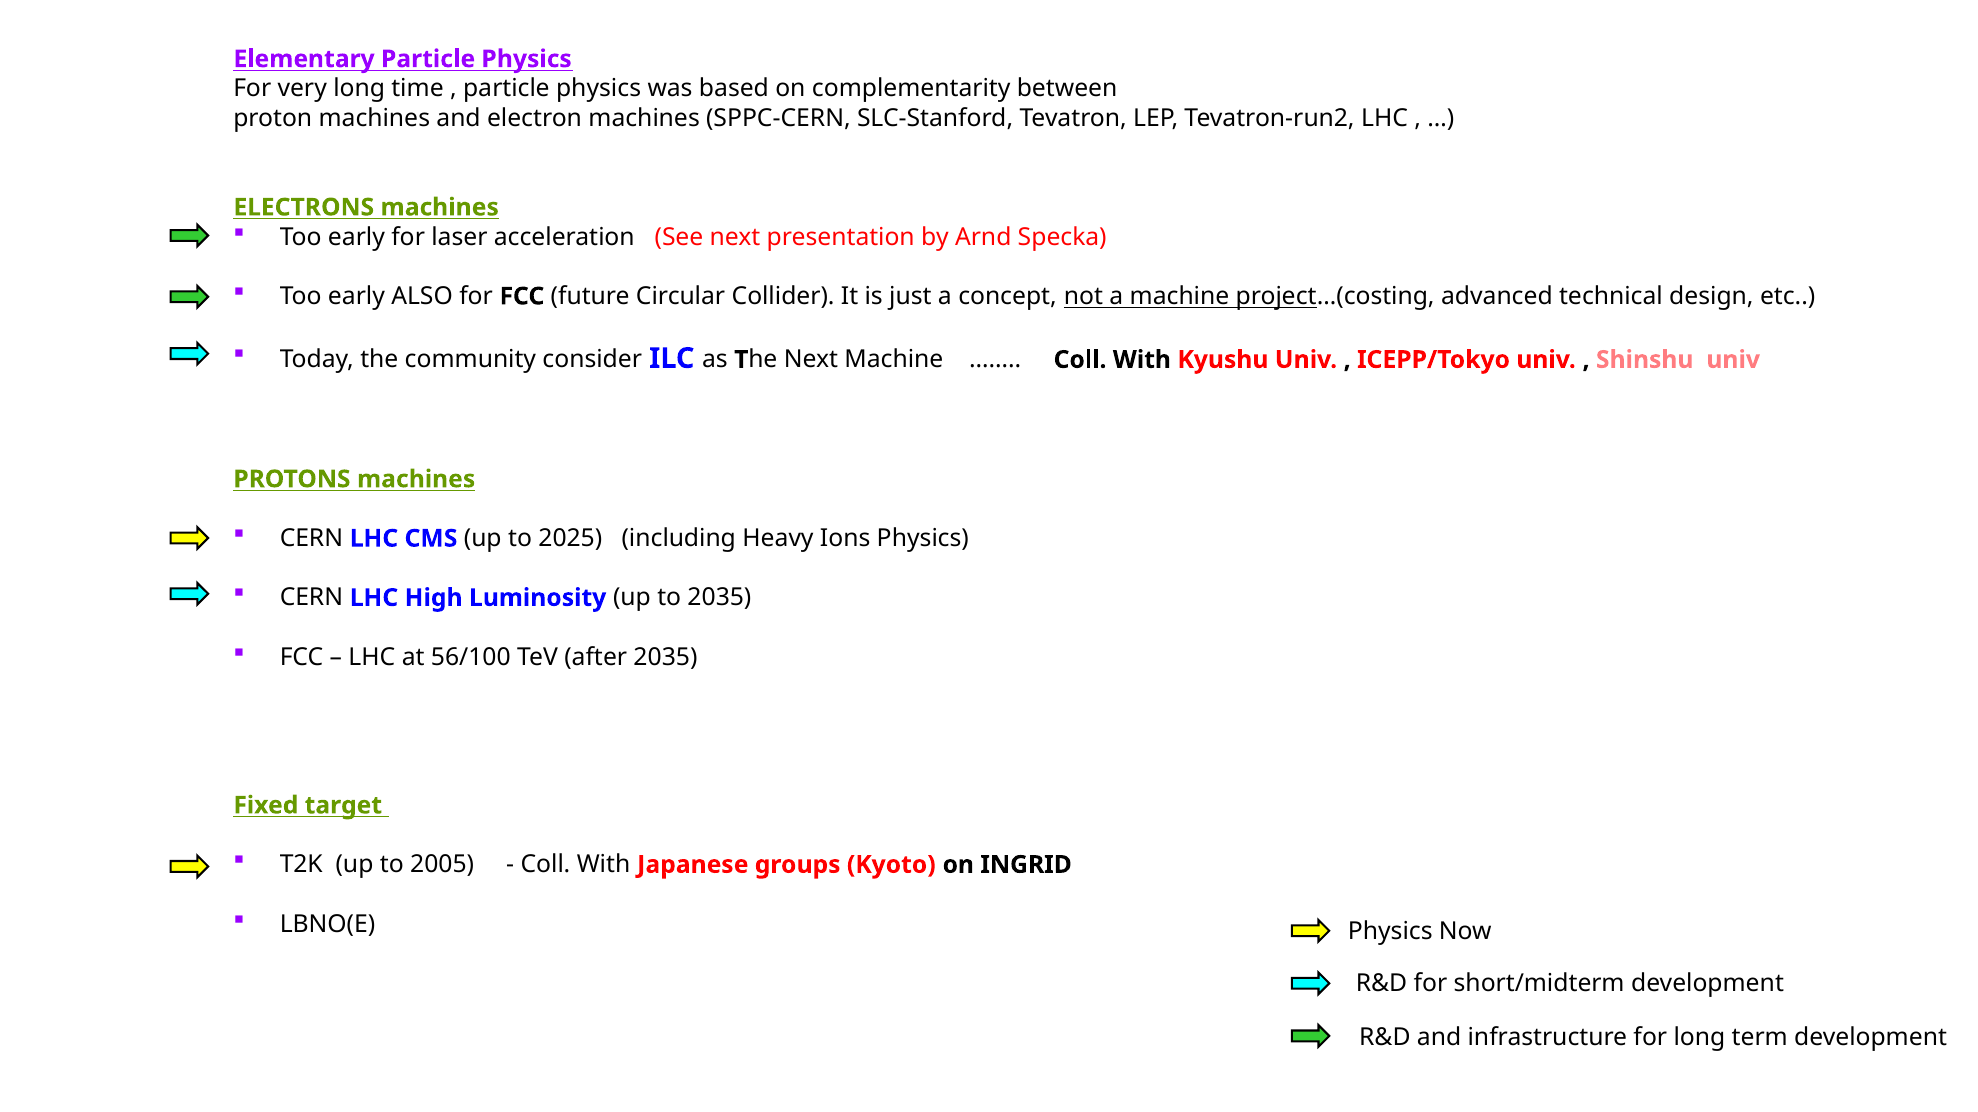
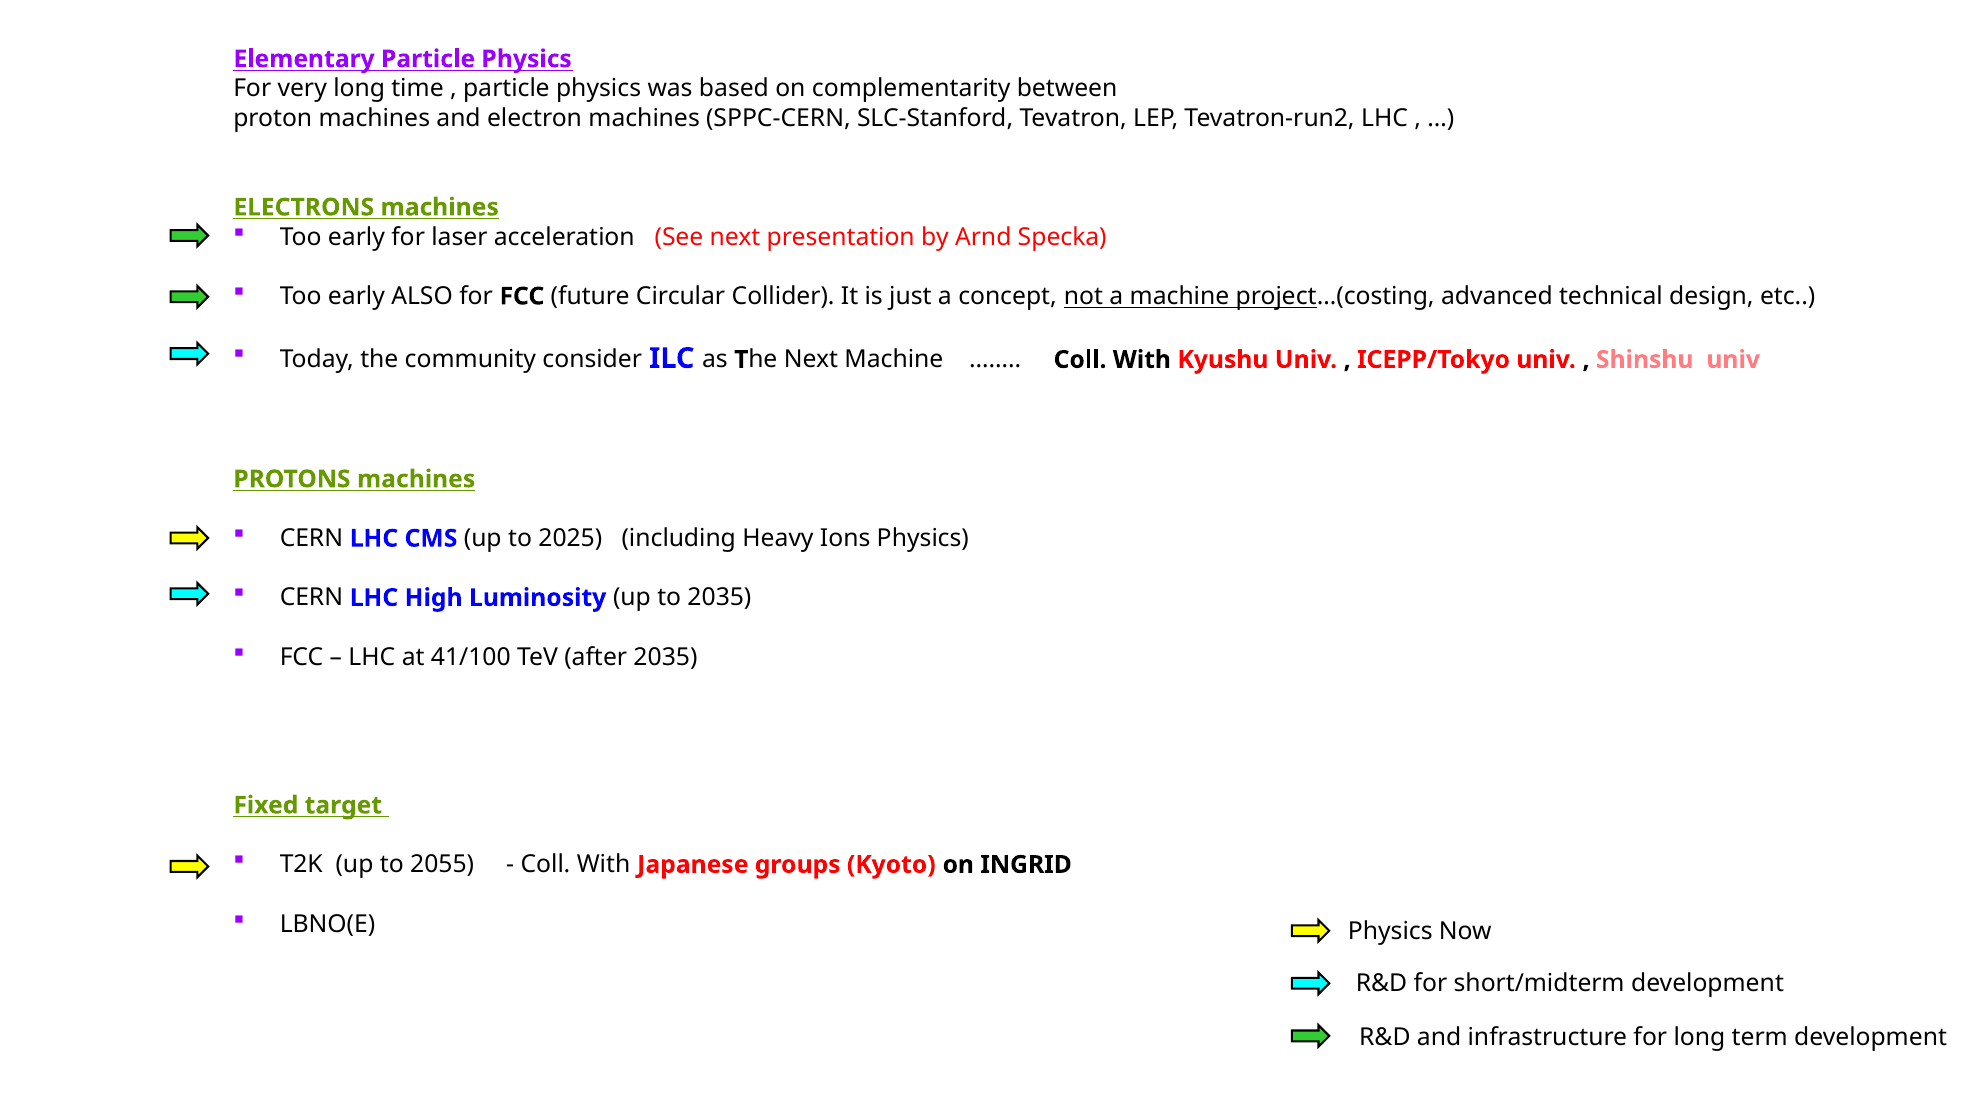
56/100: 56/100 -> 41/100 (471, 657)
2005: 2005 -> 2055 (442, 865)
